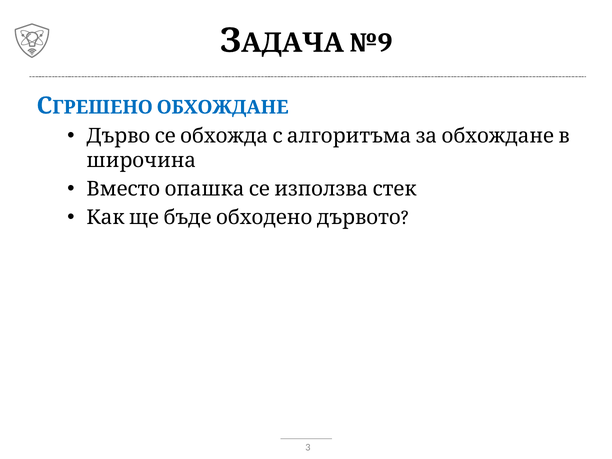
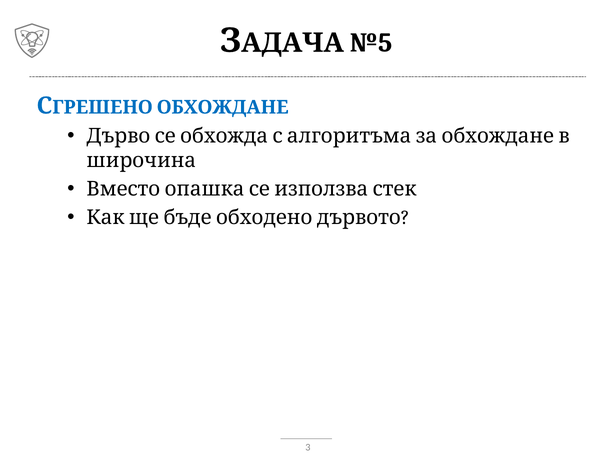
№9: №9 -> №5 (371, 43)
